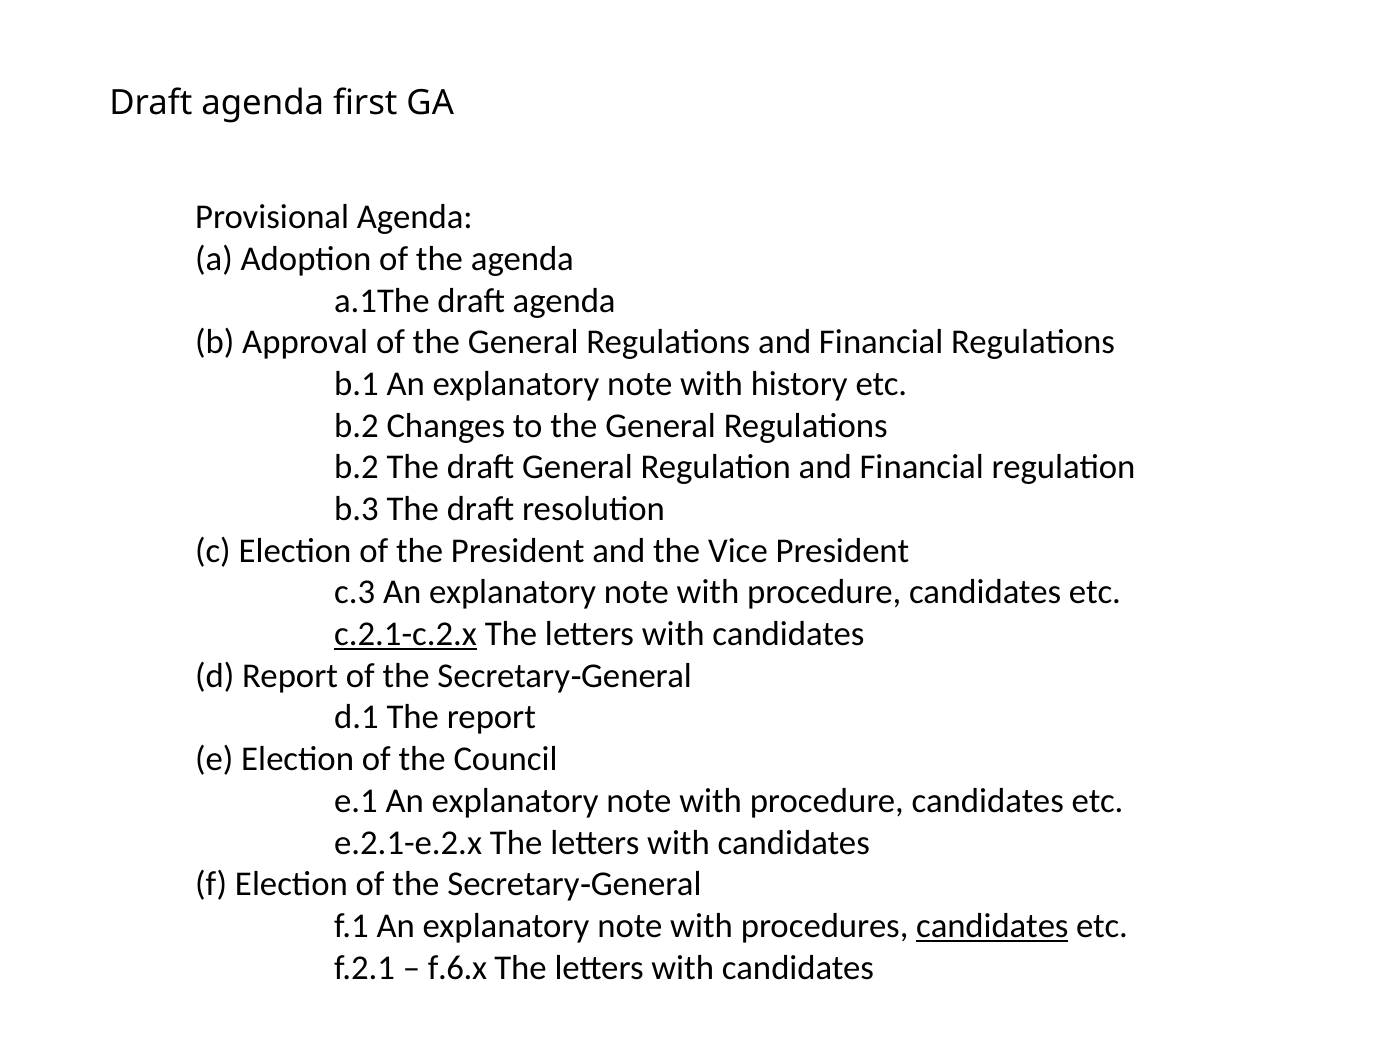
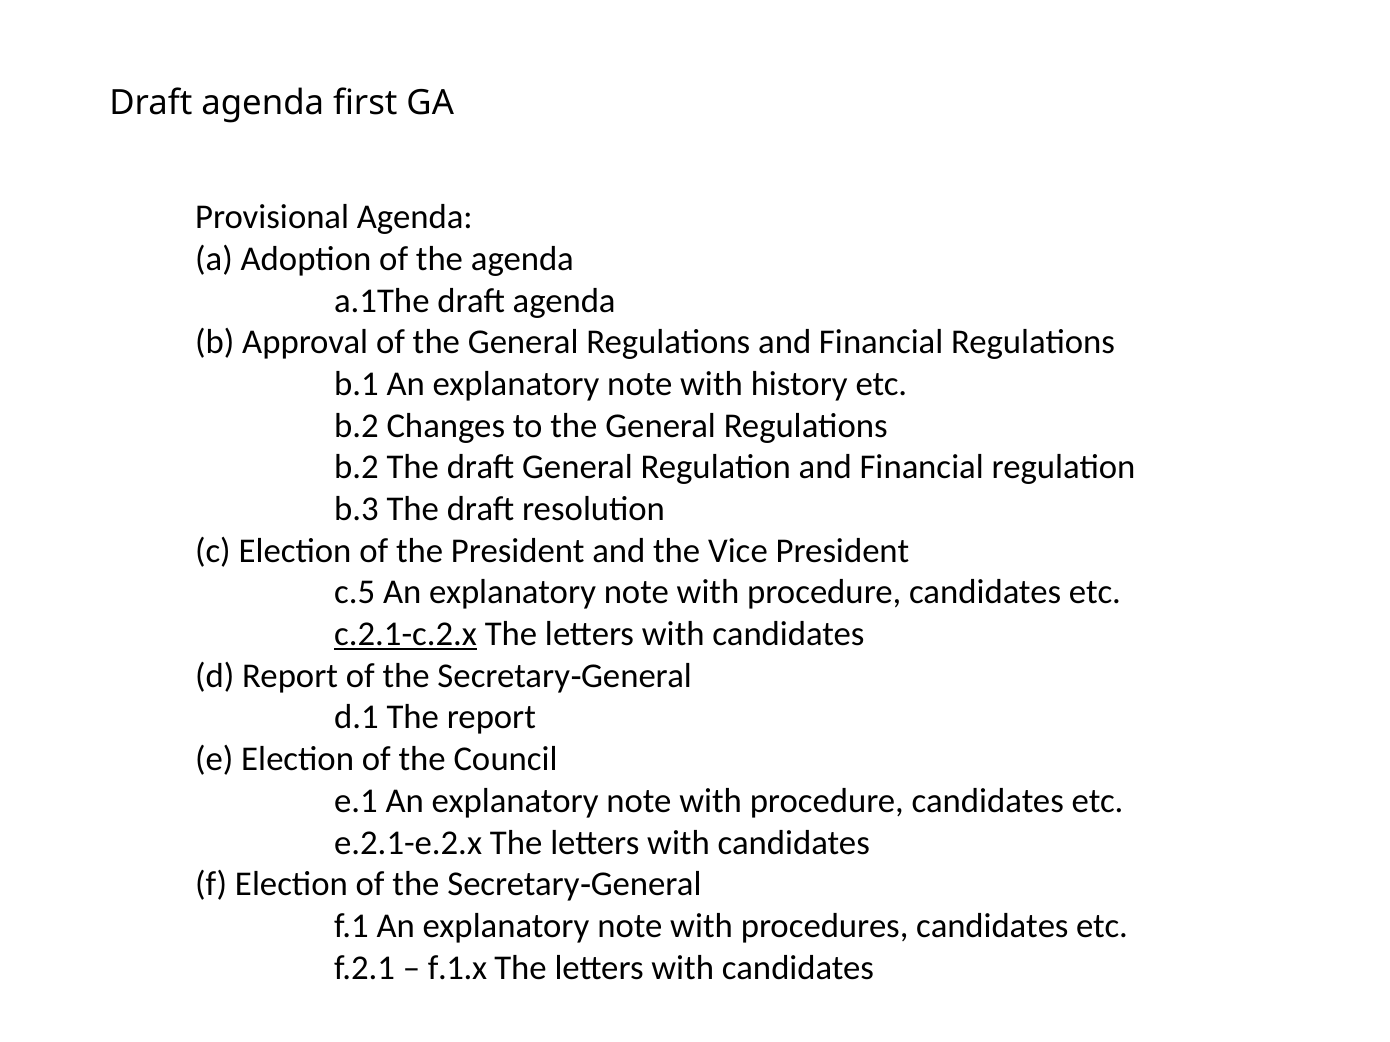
c.3: c.3 -> c.5 (355, 593)
candidates underline: present -> none (992, 926)
f.6.x: f.6.x -> f.1.x (457, 968)
